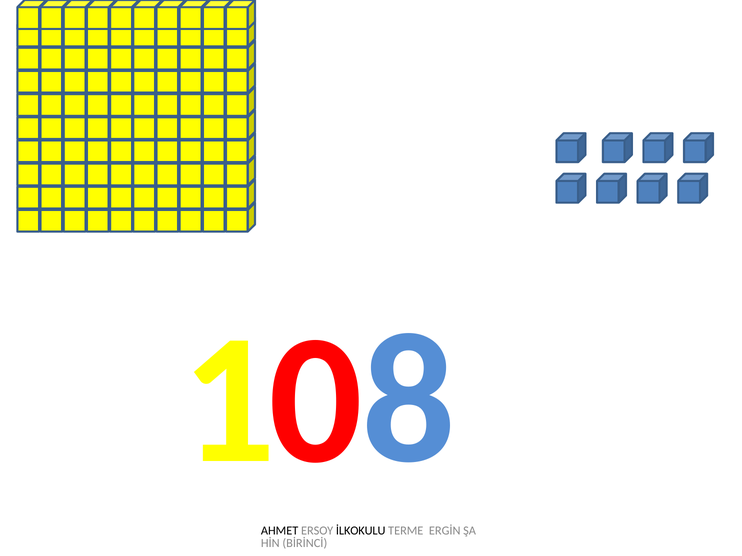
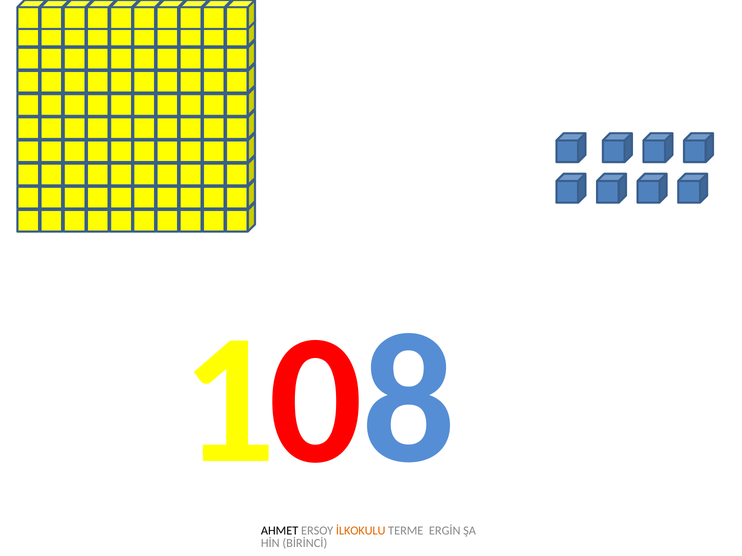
İLKOKULU colour: black -> orange (361, 531)
